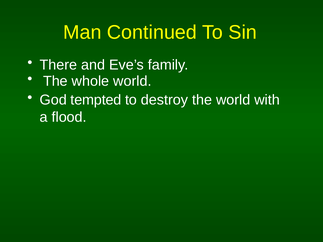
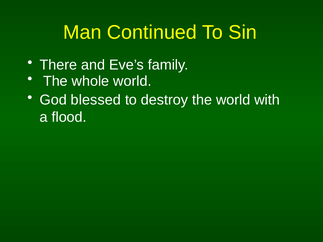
tempted: tempted -> blessed (96, 100)
